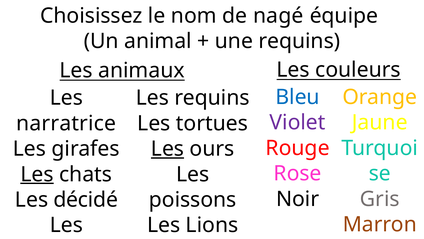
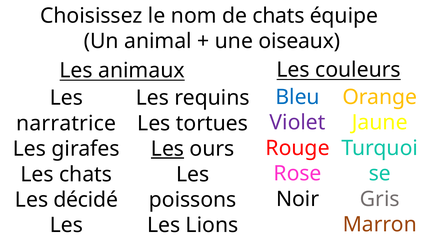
de nagé: nagé -> chats (279, 16)
une requins: requins -> oiseaux (299, 41)
Les underline: present -> none (37, 174)
